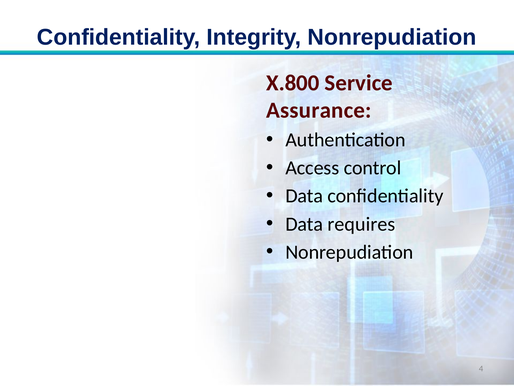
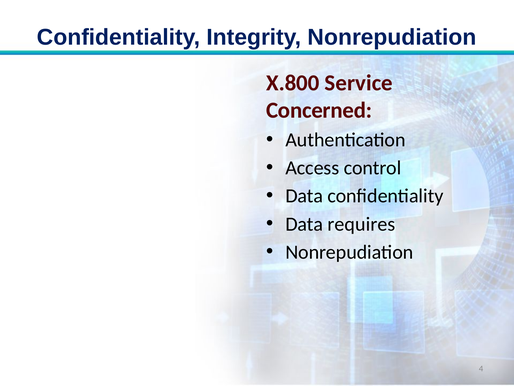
Assurance: Assurance -> Concerned (319, 110)
